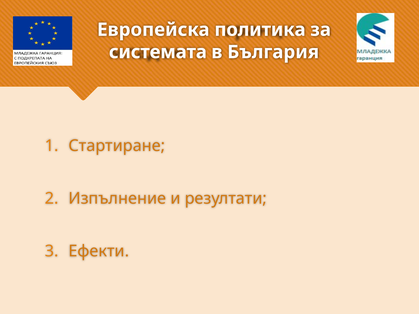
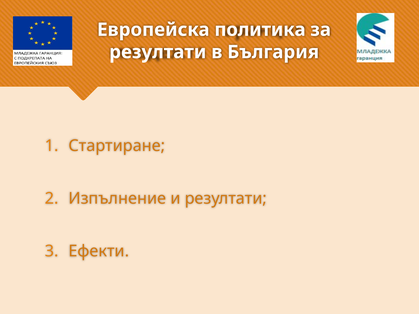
системата: системата -> резултати (158, 52)
